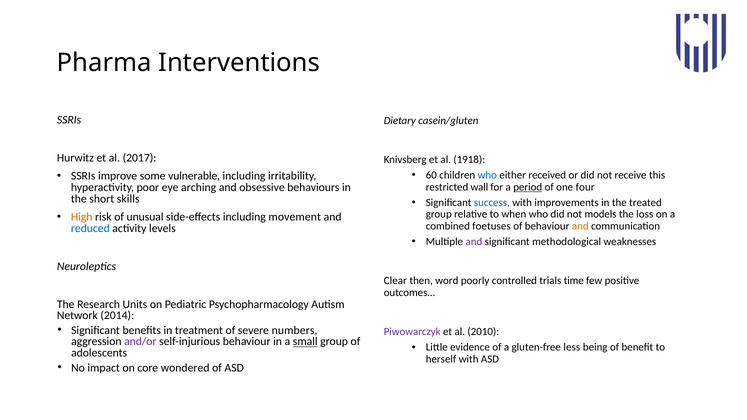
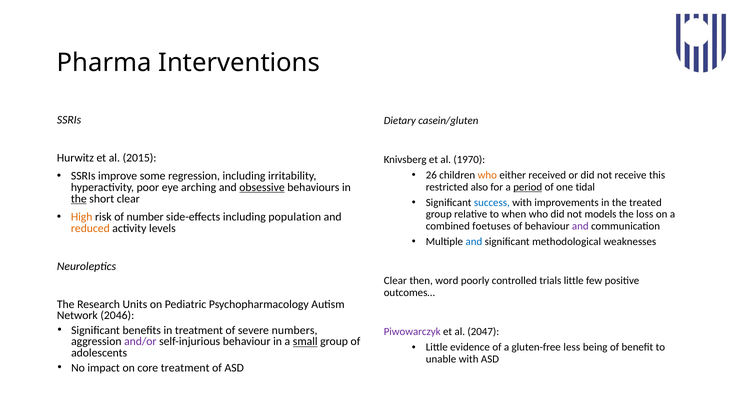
2017: 2017 -> 2015 (140, 158)
1918: 1918 -> 1970 (469, 160)
60: 60 -> 26 (431, 175)
who colour: blue -> orange (487, 175)
vulnerable: vulnerable -> regression (194, 176)
wall: wall -> also (479, 187)
four: four -> tidal (585, 187)
obsessive underline: none -> present (262, 187)
the underline: none -> present (79, 199)
short skills: skills -> clear (128, 199)
unusual: unusual -> number (145, 217)
movement: movement -> population (295, 217)
and colour: orange -> purple (580, 226)
reduced colour: blue -> orange (90, 228)
and colour: purple -> blue (474, 242)
trials time: time -> little (574, 281)
2014: 2014 -> 2046 (117, 316)
2010: 2010 -> 2047 (483, 332)
herself: herself -> unable (441, 359)
core wondered: wondered -> treatment (185, 368)
